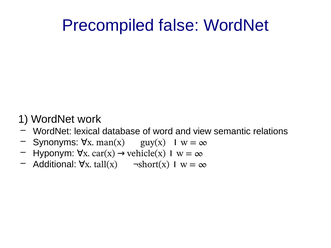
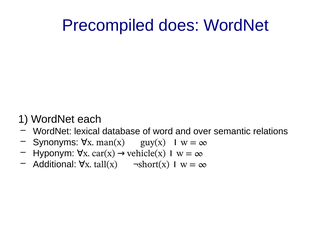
false: false -> does (179, 25)
work: work -> each (89, 119)
view: view -> over (202, 131)
